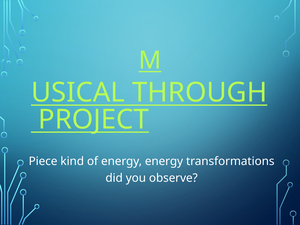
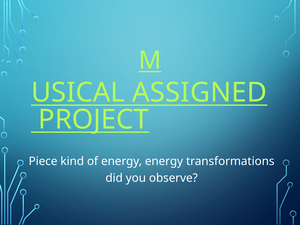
THROUGH: THROUGH -> ASSIGNED (200, 93)
